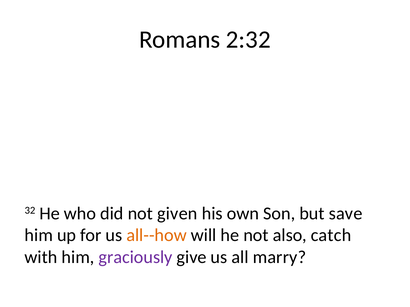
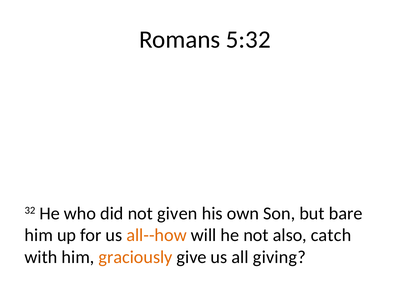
2:32: 2:32 -> 5:32 (248, 40)
save: save -> bare (346, 214)
graciously colour: purple -> orange (136, 257)
marry: marry -> giving (279, 257)
